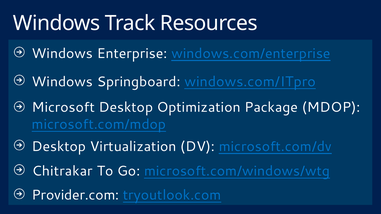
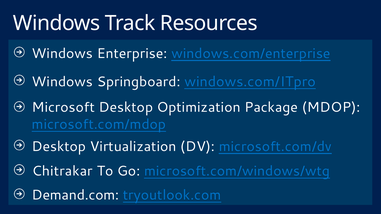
Provider.com: Provider.com -> Demand.com (75, 195)
